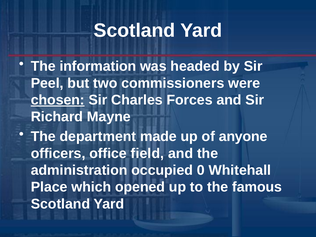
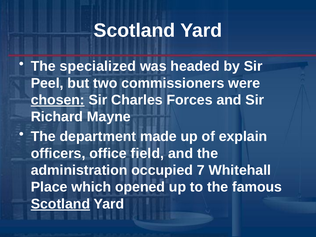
information: information -> specialized (98, 66)
anyone: anyone -> explain (243, 137)
0: 0 -> 7 (201, 170)
Scotland underline: none -> present (60, 204)
